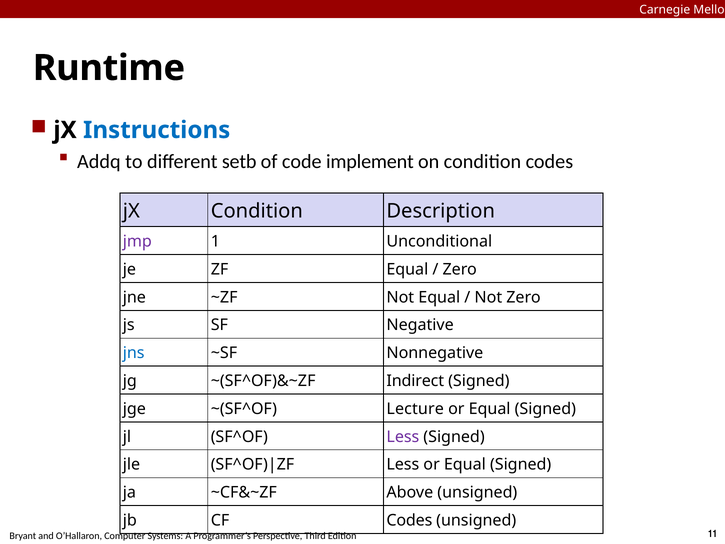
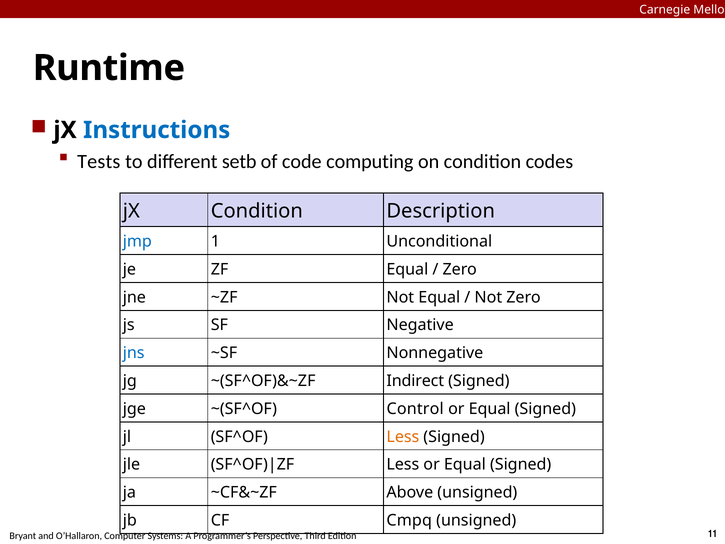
Addq: Addq -> Tests (99, 161)
implement: implement -> computing (370, 161)
jmp colour: purple -> blue (137, 241)
Lecture: Lecture -> Control (415, 409)
Less colour: purple -> orange (403, 437)
CF Codes: Codes -> Cmpq (409, 520)
